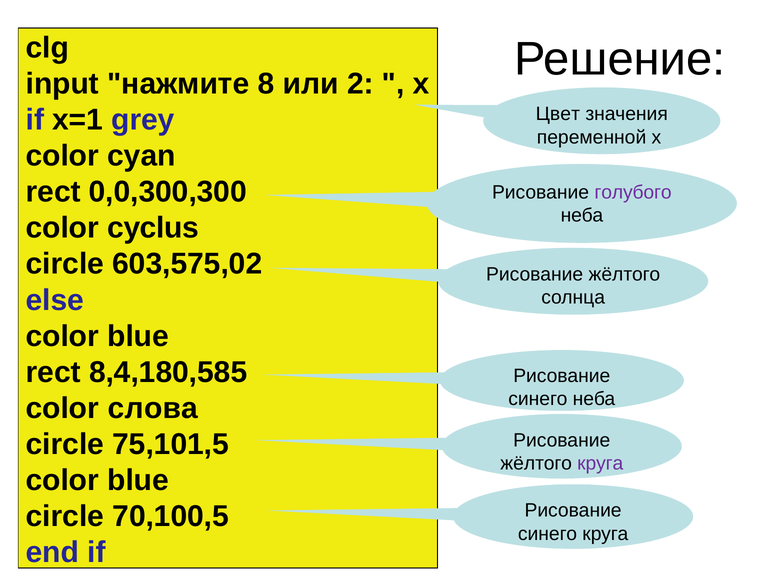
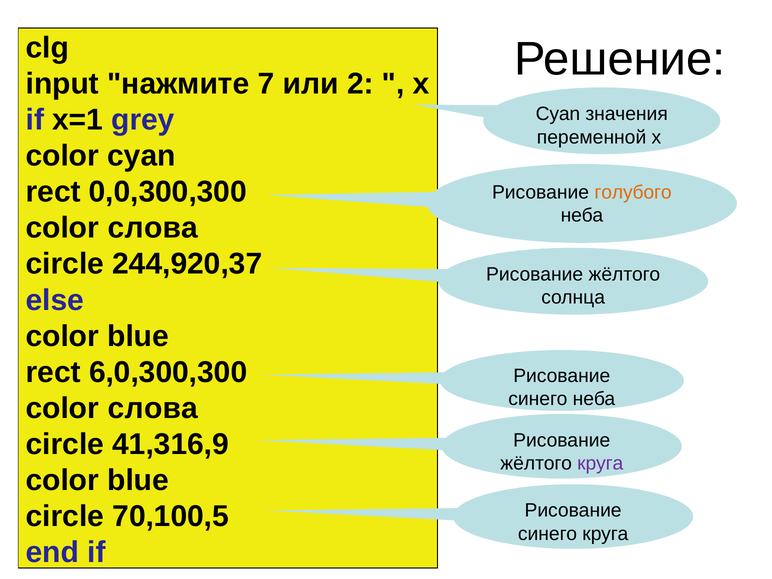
8: 8 -> 7 (266, 84)
Цвет: Цвет -> Cyan (558, 114)
голубого colour: purple -> orange (633, 192)
cyclus: cyclus -> слова (153, 228)
603,575,02: 603,575,02 -> 244,920,37 (187, 264)
8,4,180,585: 8,4,180,585 -> 6,0,300,300 (168, 372)
75,101,5: 75,101,5 -> 41,316,9 (171, 444)
